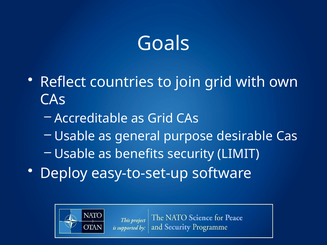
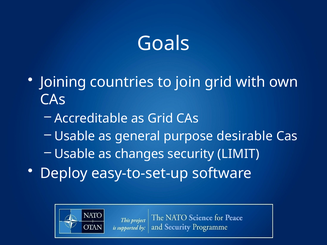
Reflect: Reflect -> Joining (63, 82)
benefits: benefits -> changes (140, 154)
